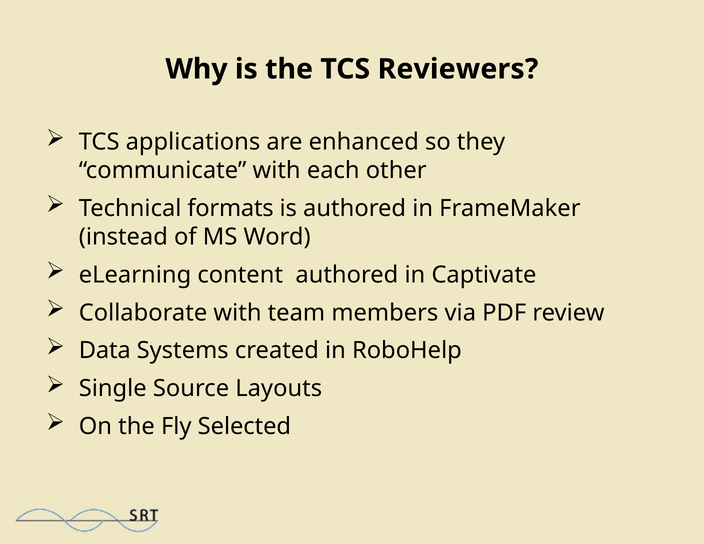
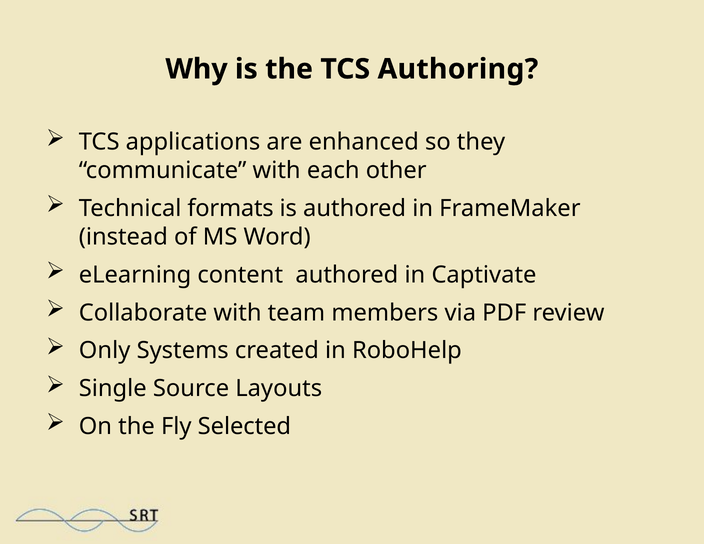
Reviewers: Reviewers -> Authoring (458, 69)
Data: Data -> Only (105, 351)
